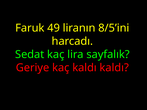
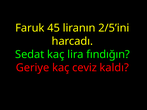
49: 49 -> 45 (54, 28)
8/5’ini: 8/5’ini -> 2/5’ini (114, 28)
sayfalık: sayfalık -> fındığın (108, 55)
kaç kaldı: kaldı -> ceviz (85, 68)
